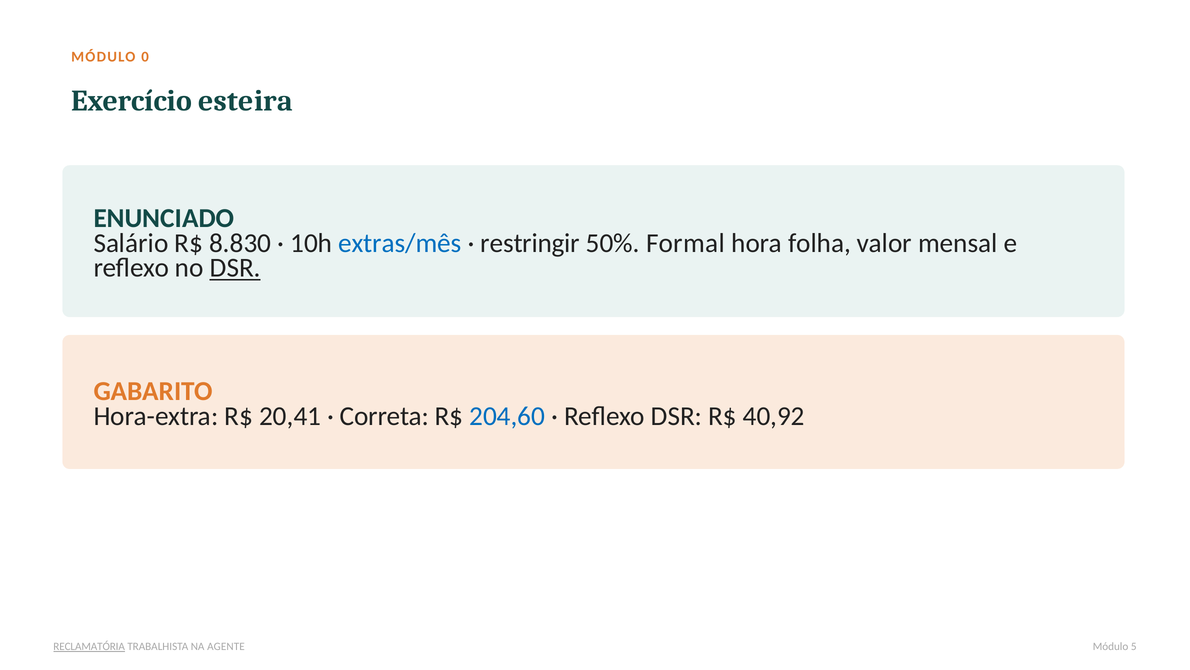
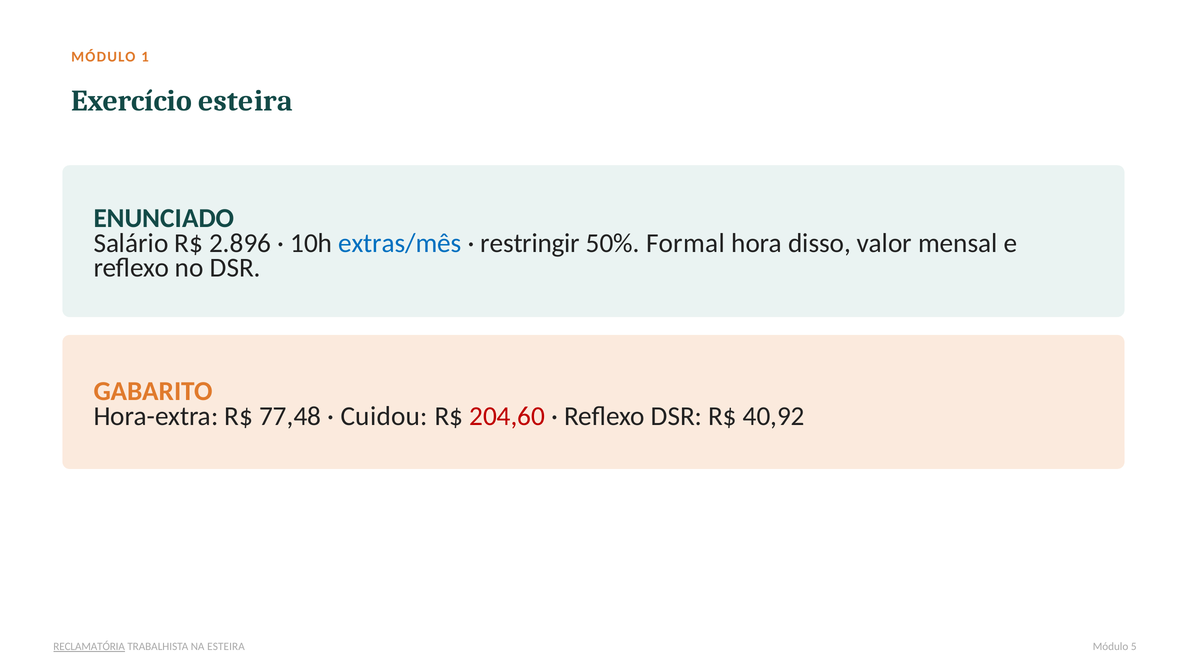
0: 0 -> 1 (145, 57)
8.830: 8.830 -> 2.896 (240, 243)
folha: folha -> disso (819, 243)
DSR underline: present -> none (235, 268)
20,41: 20,41 -> 77,48 (290, 416)
Correta: Correta -> Cuidou (384, 416)
204,60 colour: blue -> red (507, 416)
NA AGENTE: AGENTE -> ESTEIRA (226, 646)
